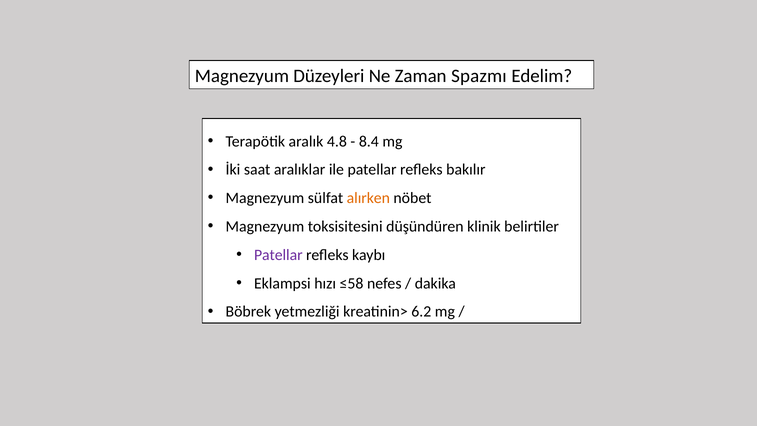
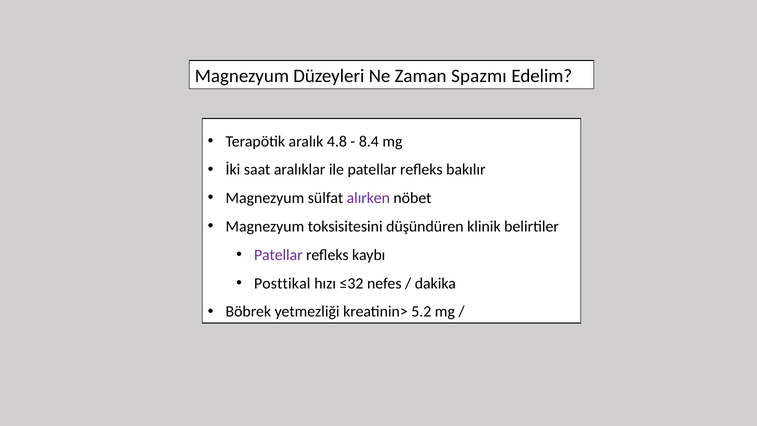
alırken colour: orange -> purple (368, 198)
Eklampsi: Eklampsi -> Posttikal (282, 283)
≤58: ≤58 -> ≤32 (351, 283)
6.2: 6.2 -> 5.2 (421, 312)
